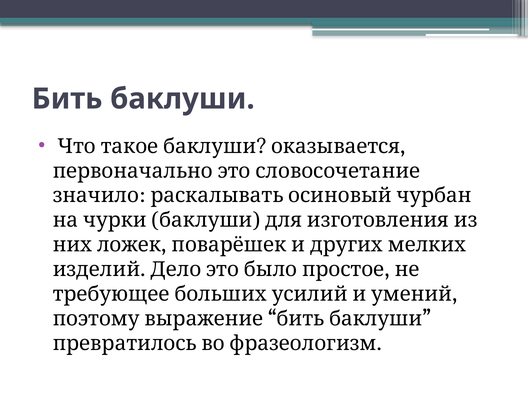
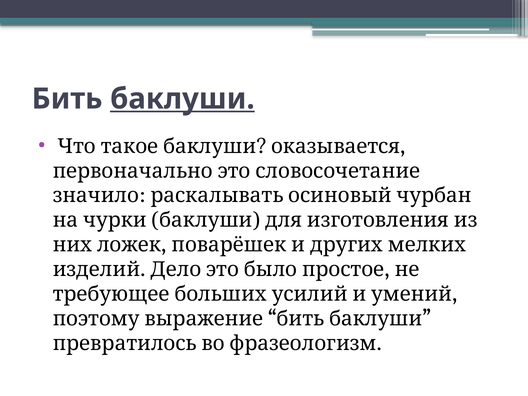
баклуши underline: none -> present (182, 99)
